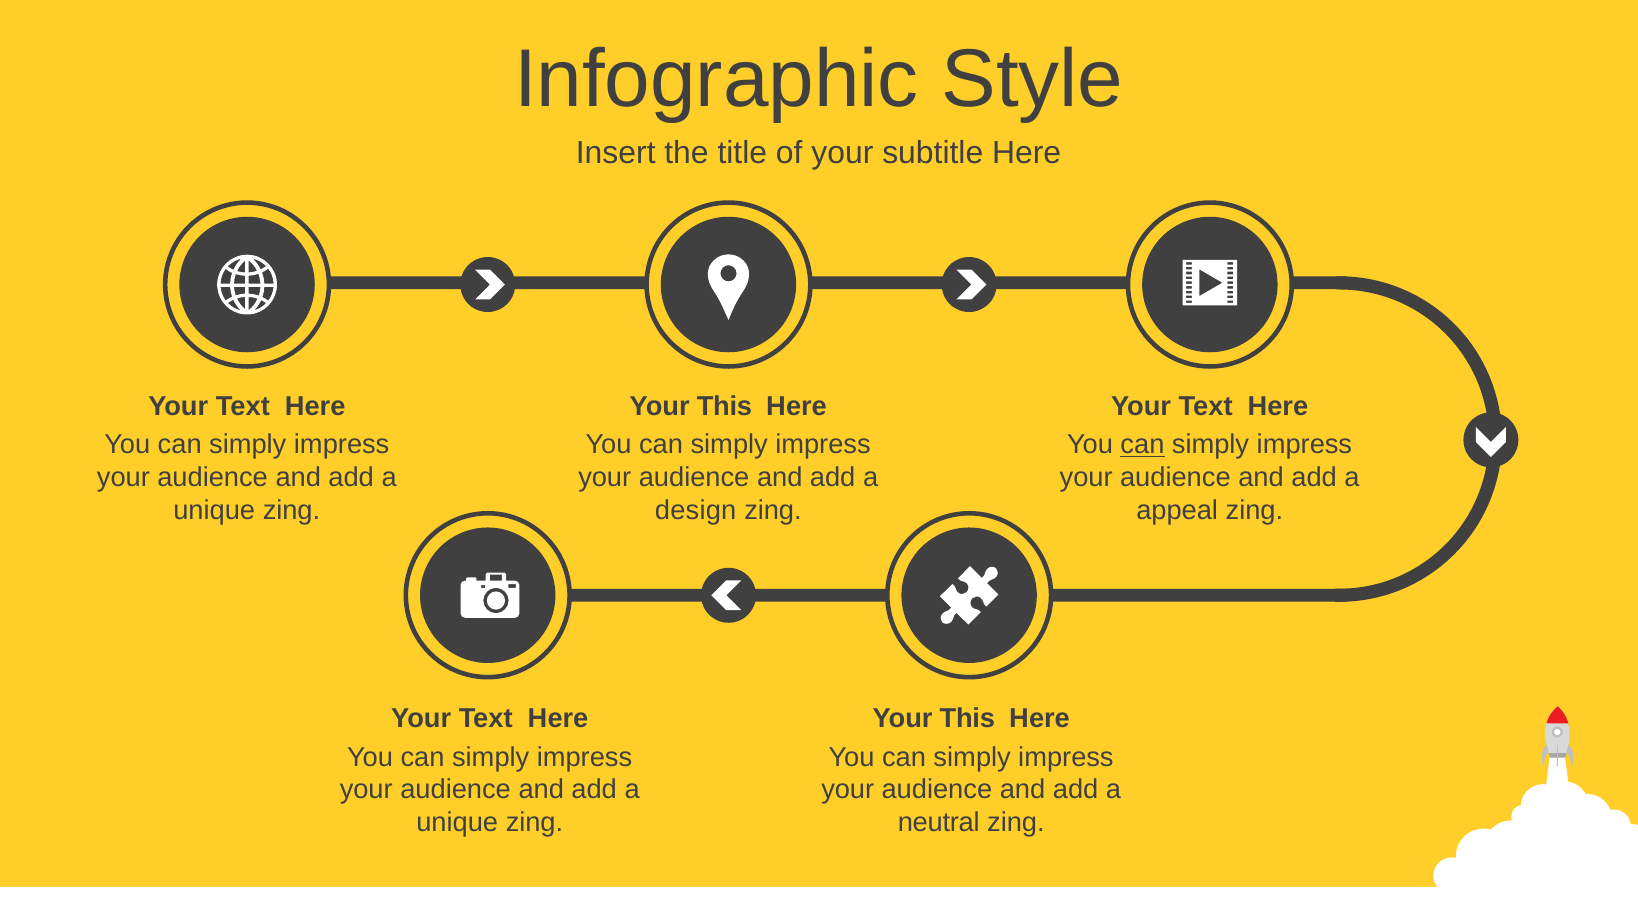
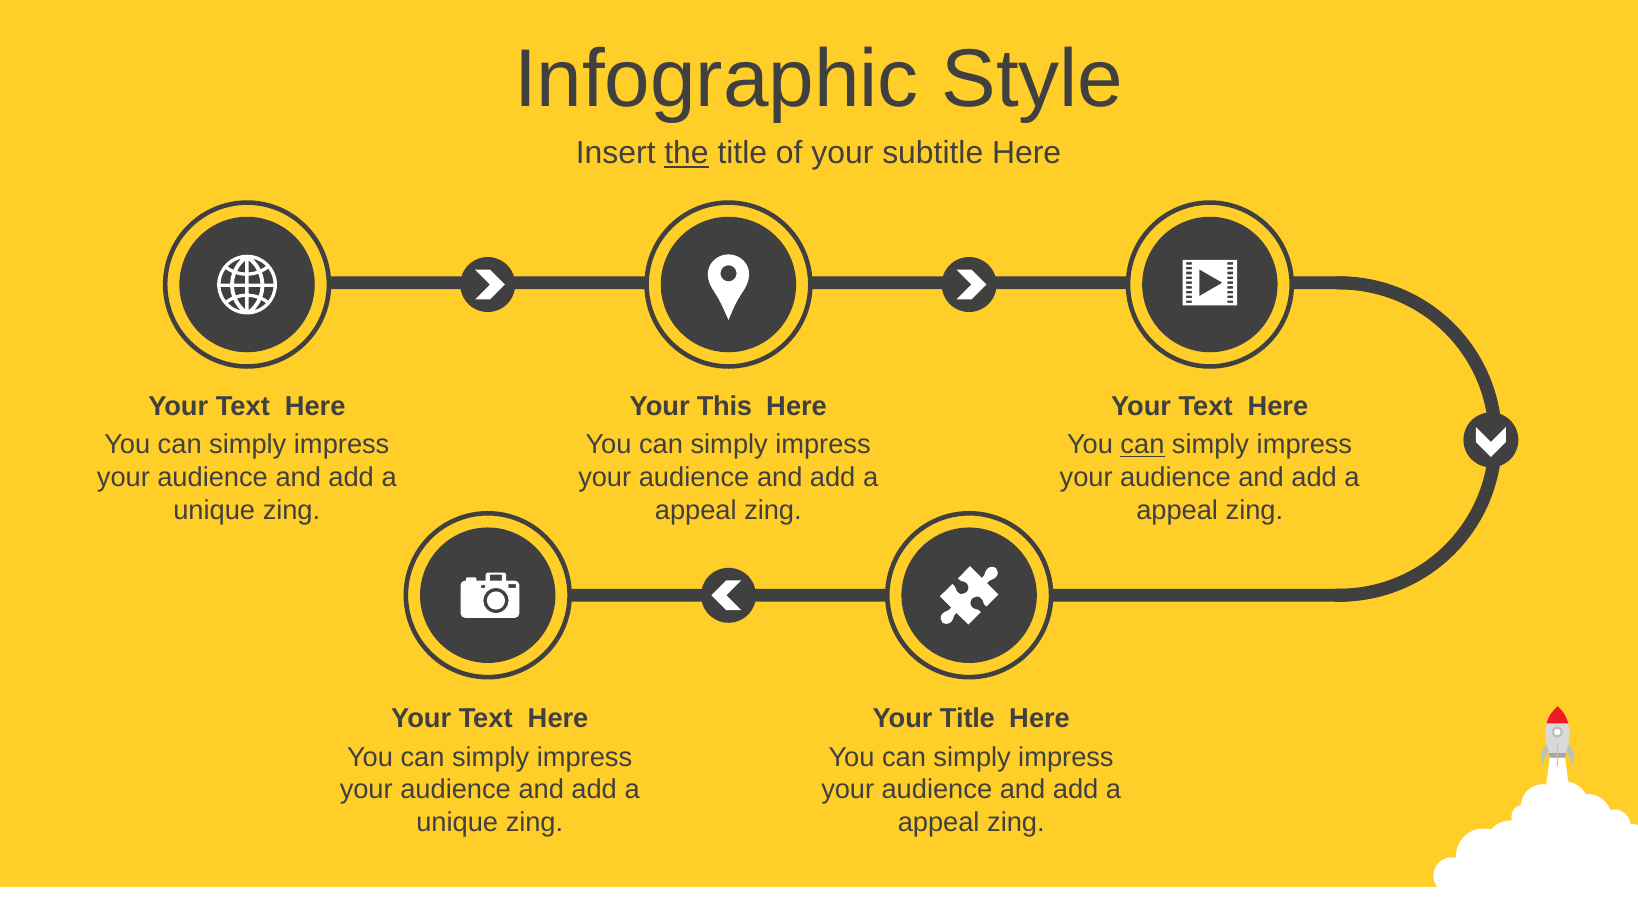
the underline: none -> present (687, 153)
design: design -> appeal (696, 510)
This: This -> Title (967, 718)
neutral: neutral -> appeal (939, 822)
